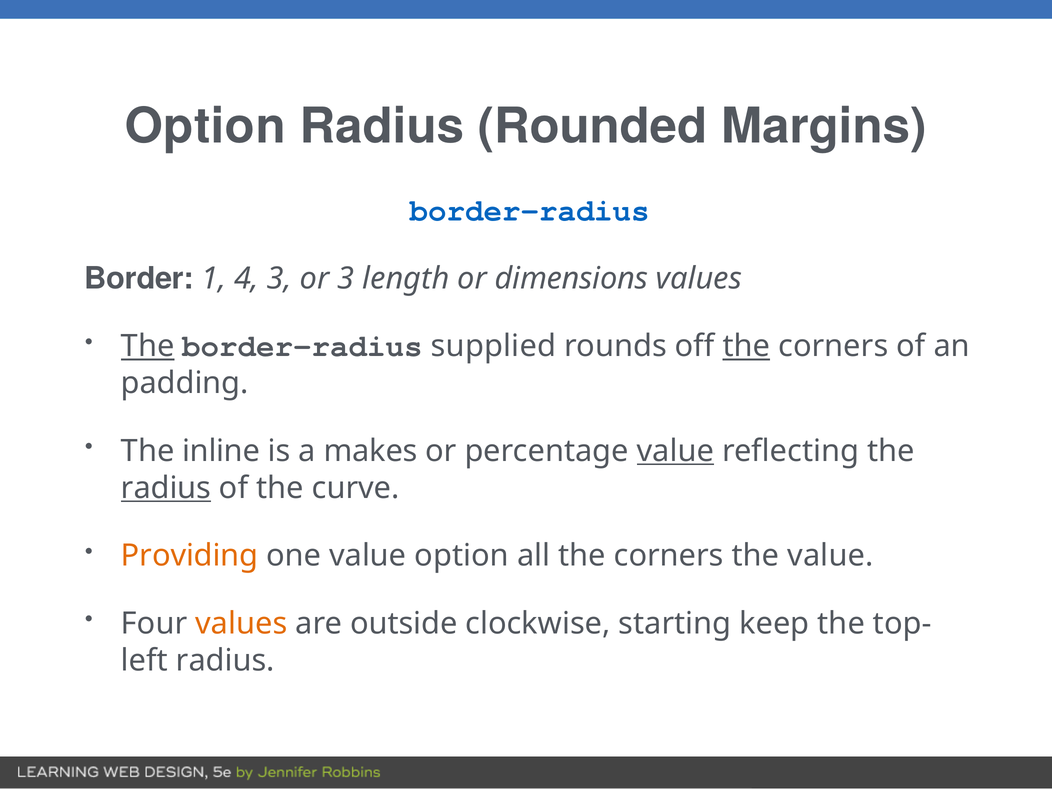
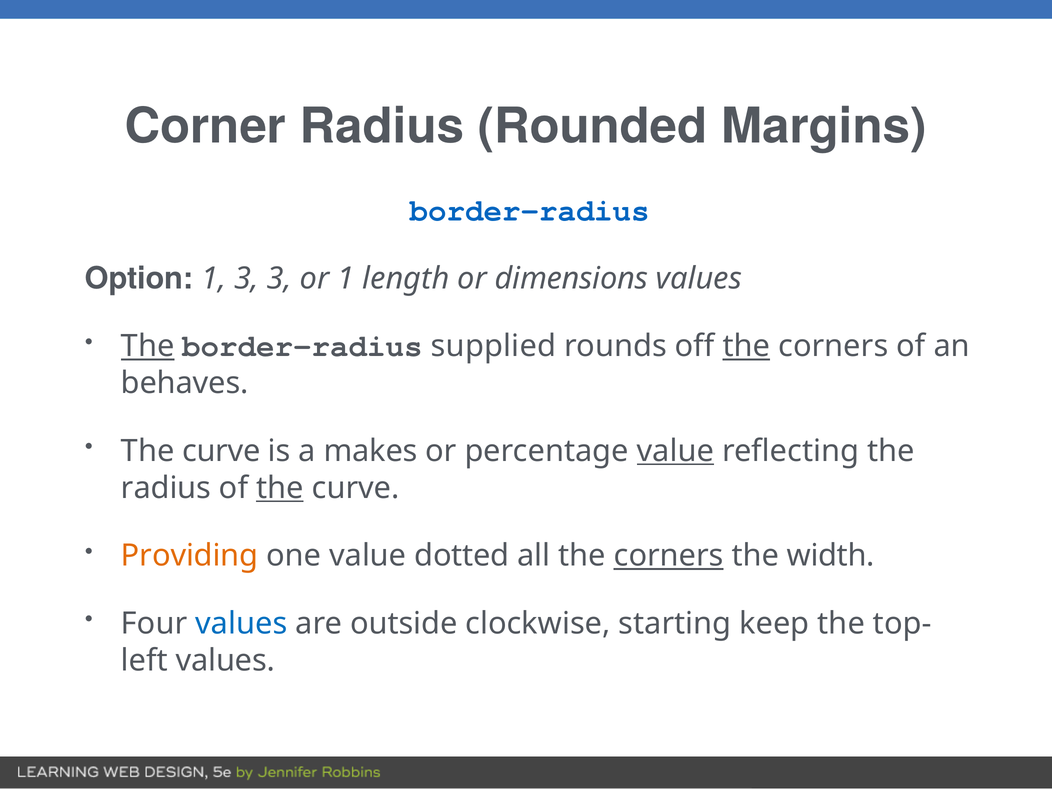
Option: Option -> Corner (205, 127)
Border: Border -> Option (139, 278)
1 4: 4 -> 3 (246, 278)
or 3: 3 -> 1 (346, 278)
padding: padding -> behaves (185, 383)
inline: inline -> curve (221, 451)
radius underline: present -> none (166, 488)
the underline: none -> present (280, 488)
value option: option -> dotted (462, 556)
corners underline: none -> present (669, 556)
the value: value -> width (831, 556)
values colour: orange -> blue (241, 624)
radius: radius -> values (225, 661)
